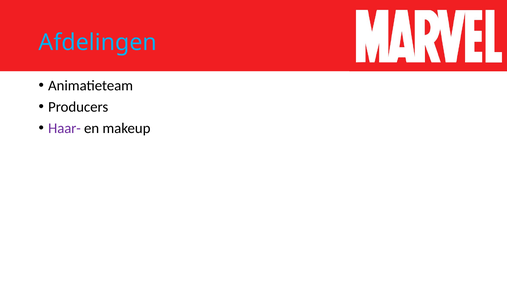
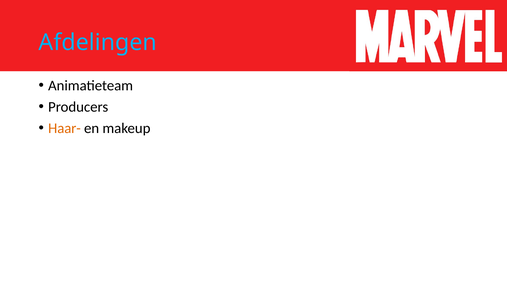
Haar- colour: purple -> orange (64, 128)
